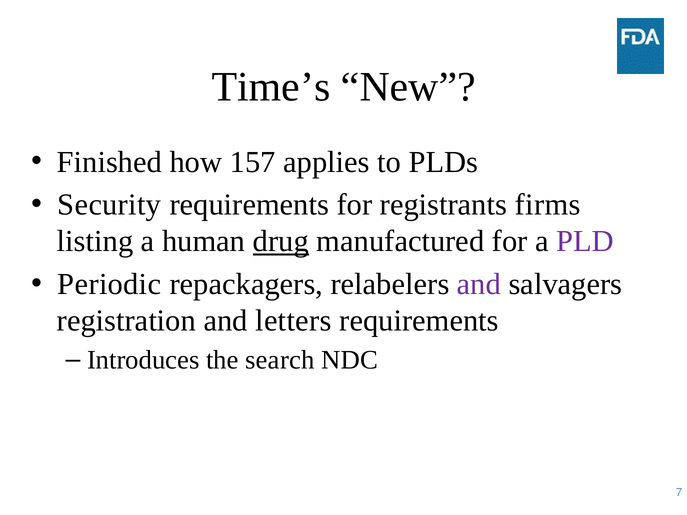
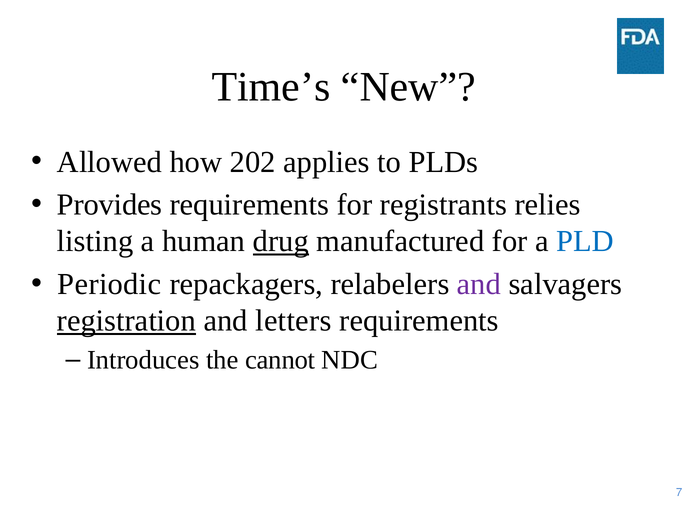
Finished: Finished -> Allowed (110, 162)
157: 157 -> 202 (253, 162)
Security: Security -> Provides (110, 205)
firms: firms -> relies (548, 205)
PLD colour: purple -> blue (585, 241)
registration underline: none -> present (126, 321)
search: search -> cannot (280, 360)
